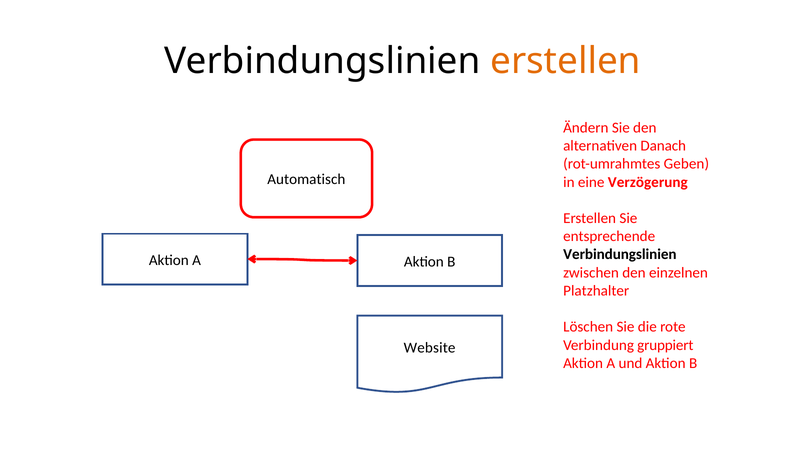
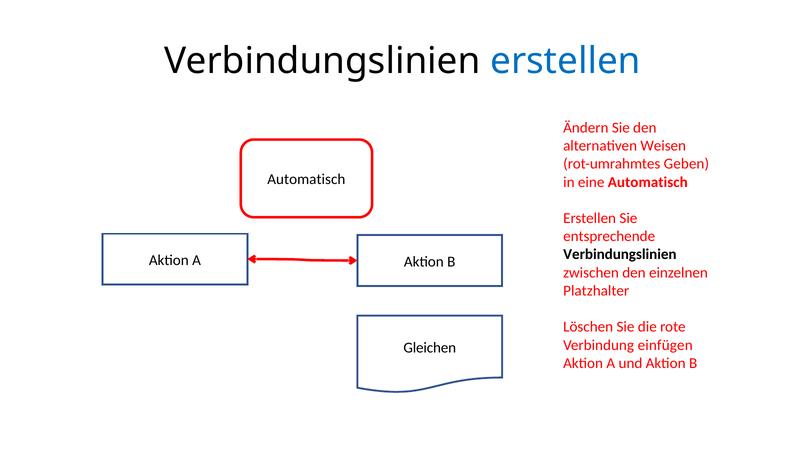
erstellen colour: orange -> blue (566, 61)
Danach: Danach -> Weisen (663, 146)
eine Verzögerung: Verzögerung -> Automatisch (648, 182)
gruppiert: gruppiert -> einfügen (665, 345)
Website: Website -> Gleichen (430, 348)
